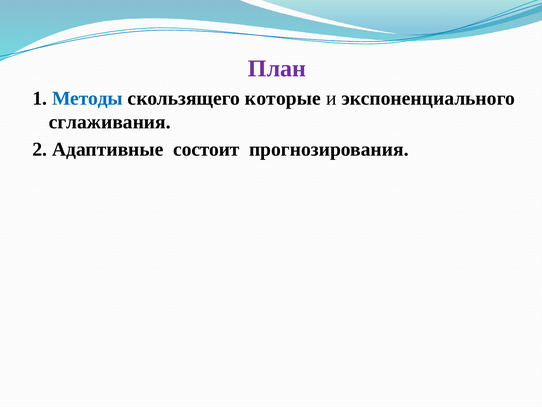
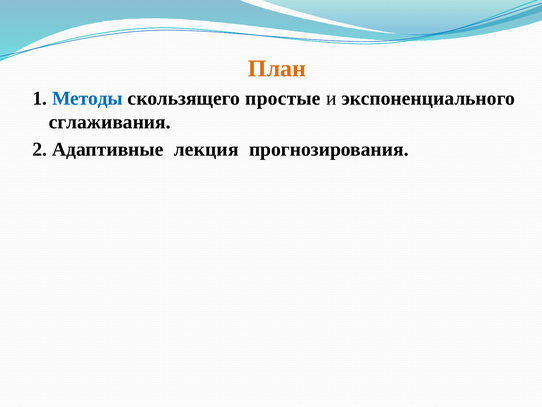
План colour: purple -> orange (277, 68)
которые: которые -> простые (283, 98)
состоит: состоит -> лекция (206, 149)
